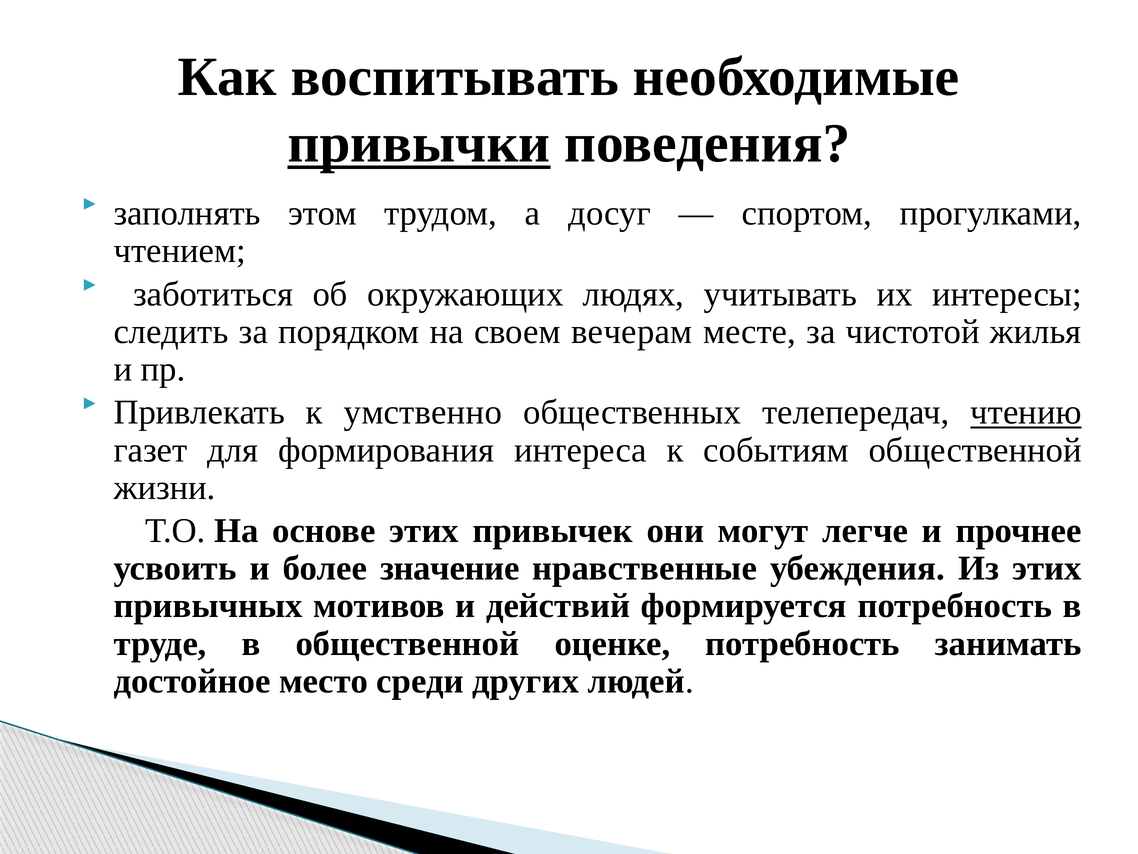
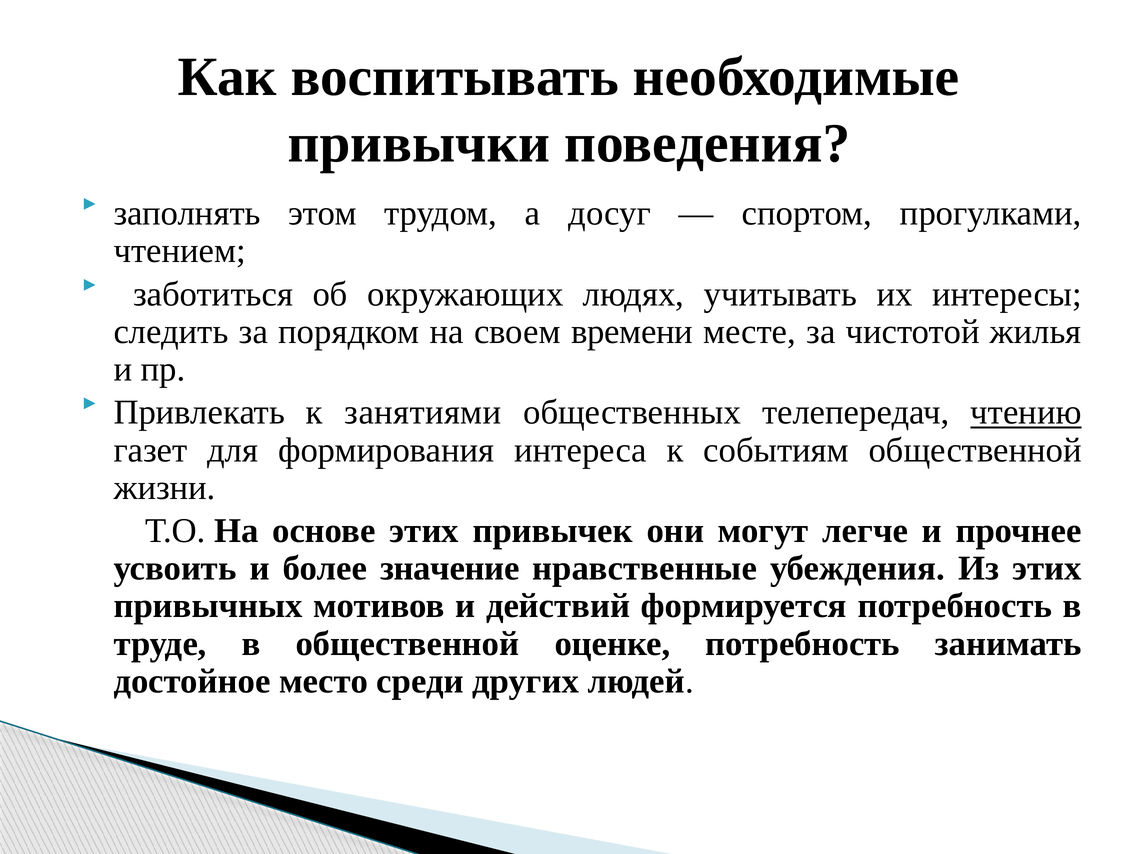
привычки underline: present -> none (419, 143)
вечерам: вечерам -> времени (632, 332)
умственно: умственно -> занятиями (423, 412)
